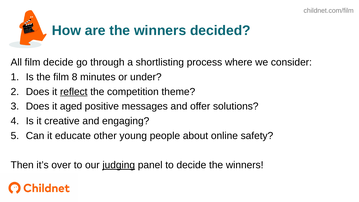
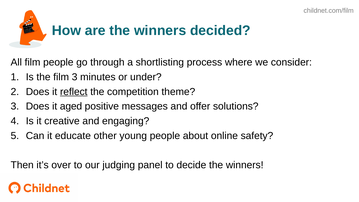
film decide: decide -> people (58, 62)
film 8: 8 -> 3 (75, 77)
judging underline: present -> none (119, 165)
